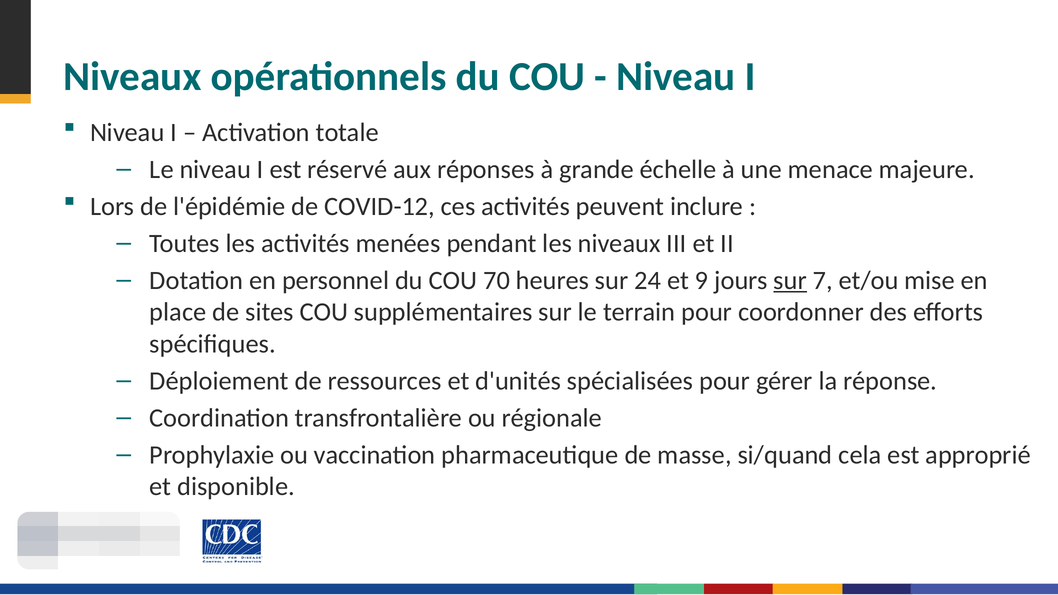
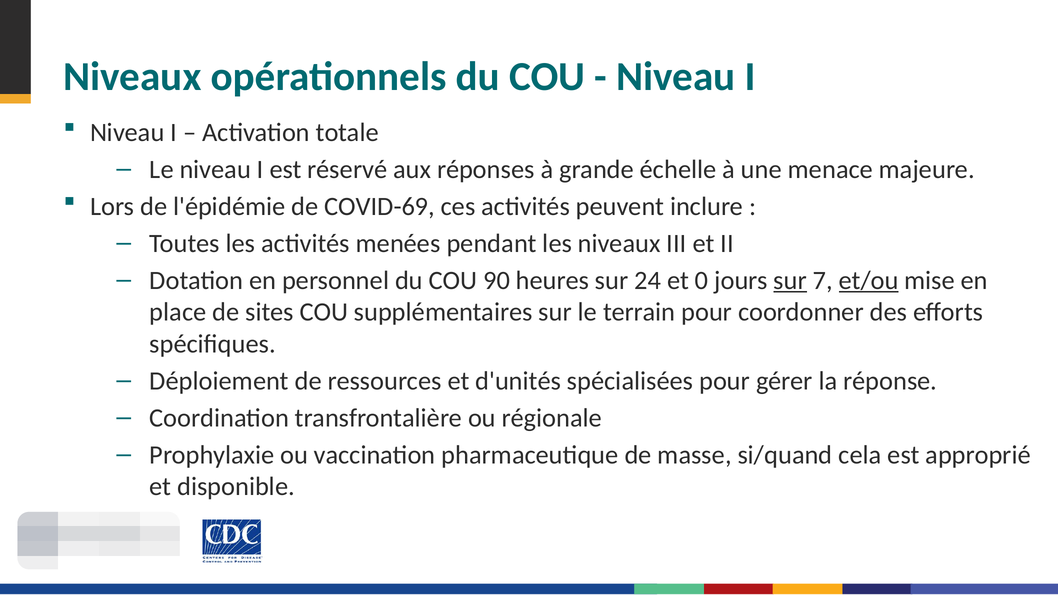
COVID-12: COVID-12 -> COVID-69 (380, 206)
70: 70 -> 90 (497, 281)
9: 9 -> 0 (702, 281)
et/ou underline: none -> present (869, 281)
